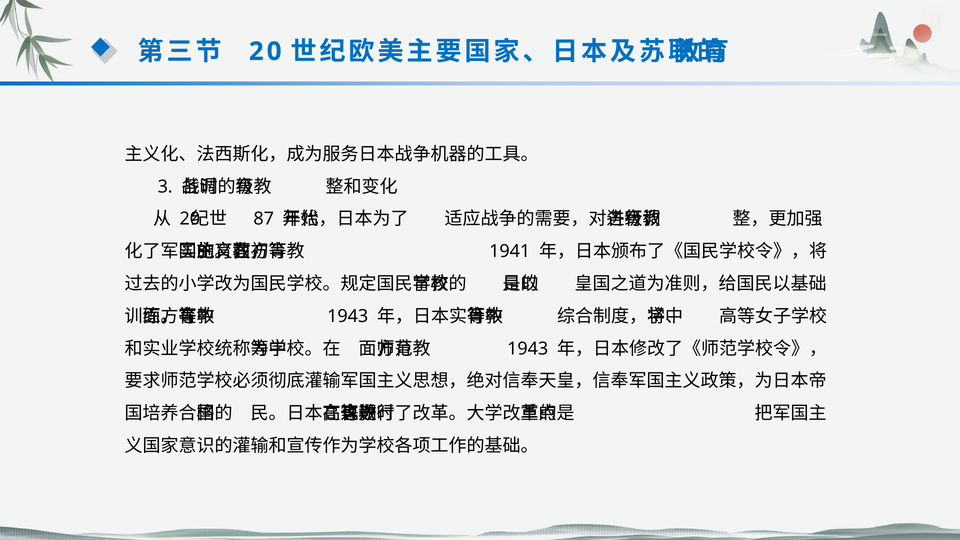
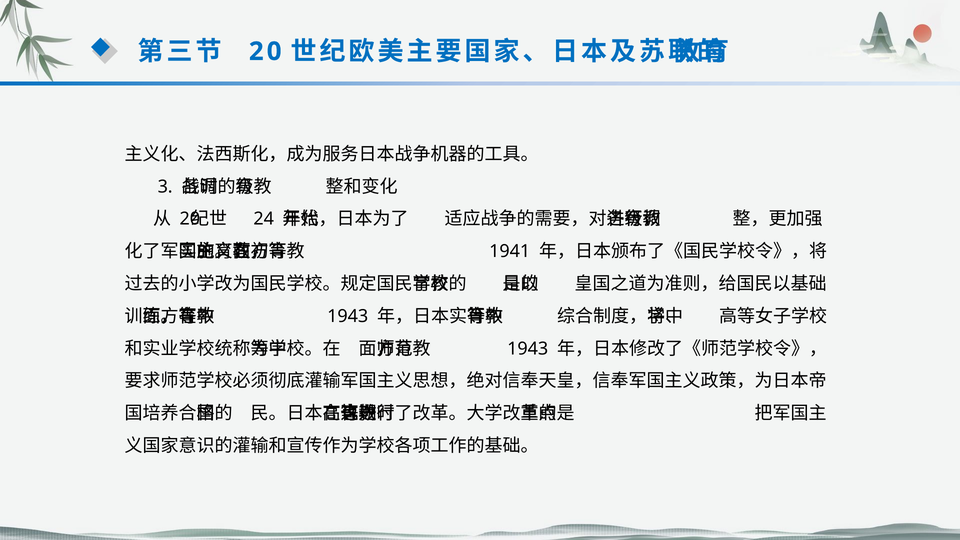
87: 87 -> 24 (264, 219)
